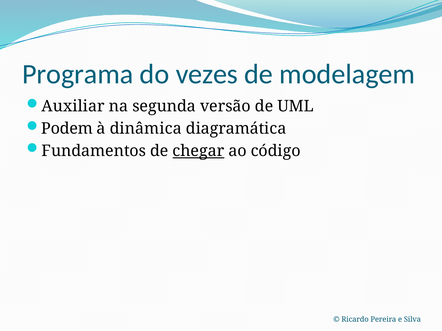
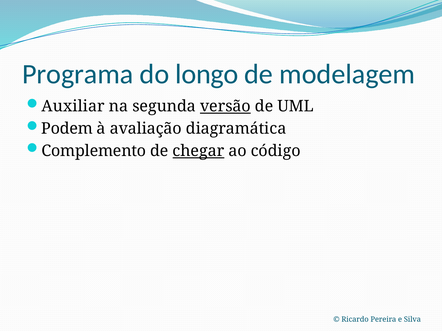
vezes: vezes -> longo (207, 74)
versão underline: none -> present (225, 106)
dinâmica: dinâmica -> avaliação (146, 129)
Fundamentos: Fundamentos -> Complemento (94, 151)
